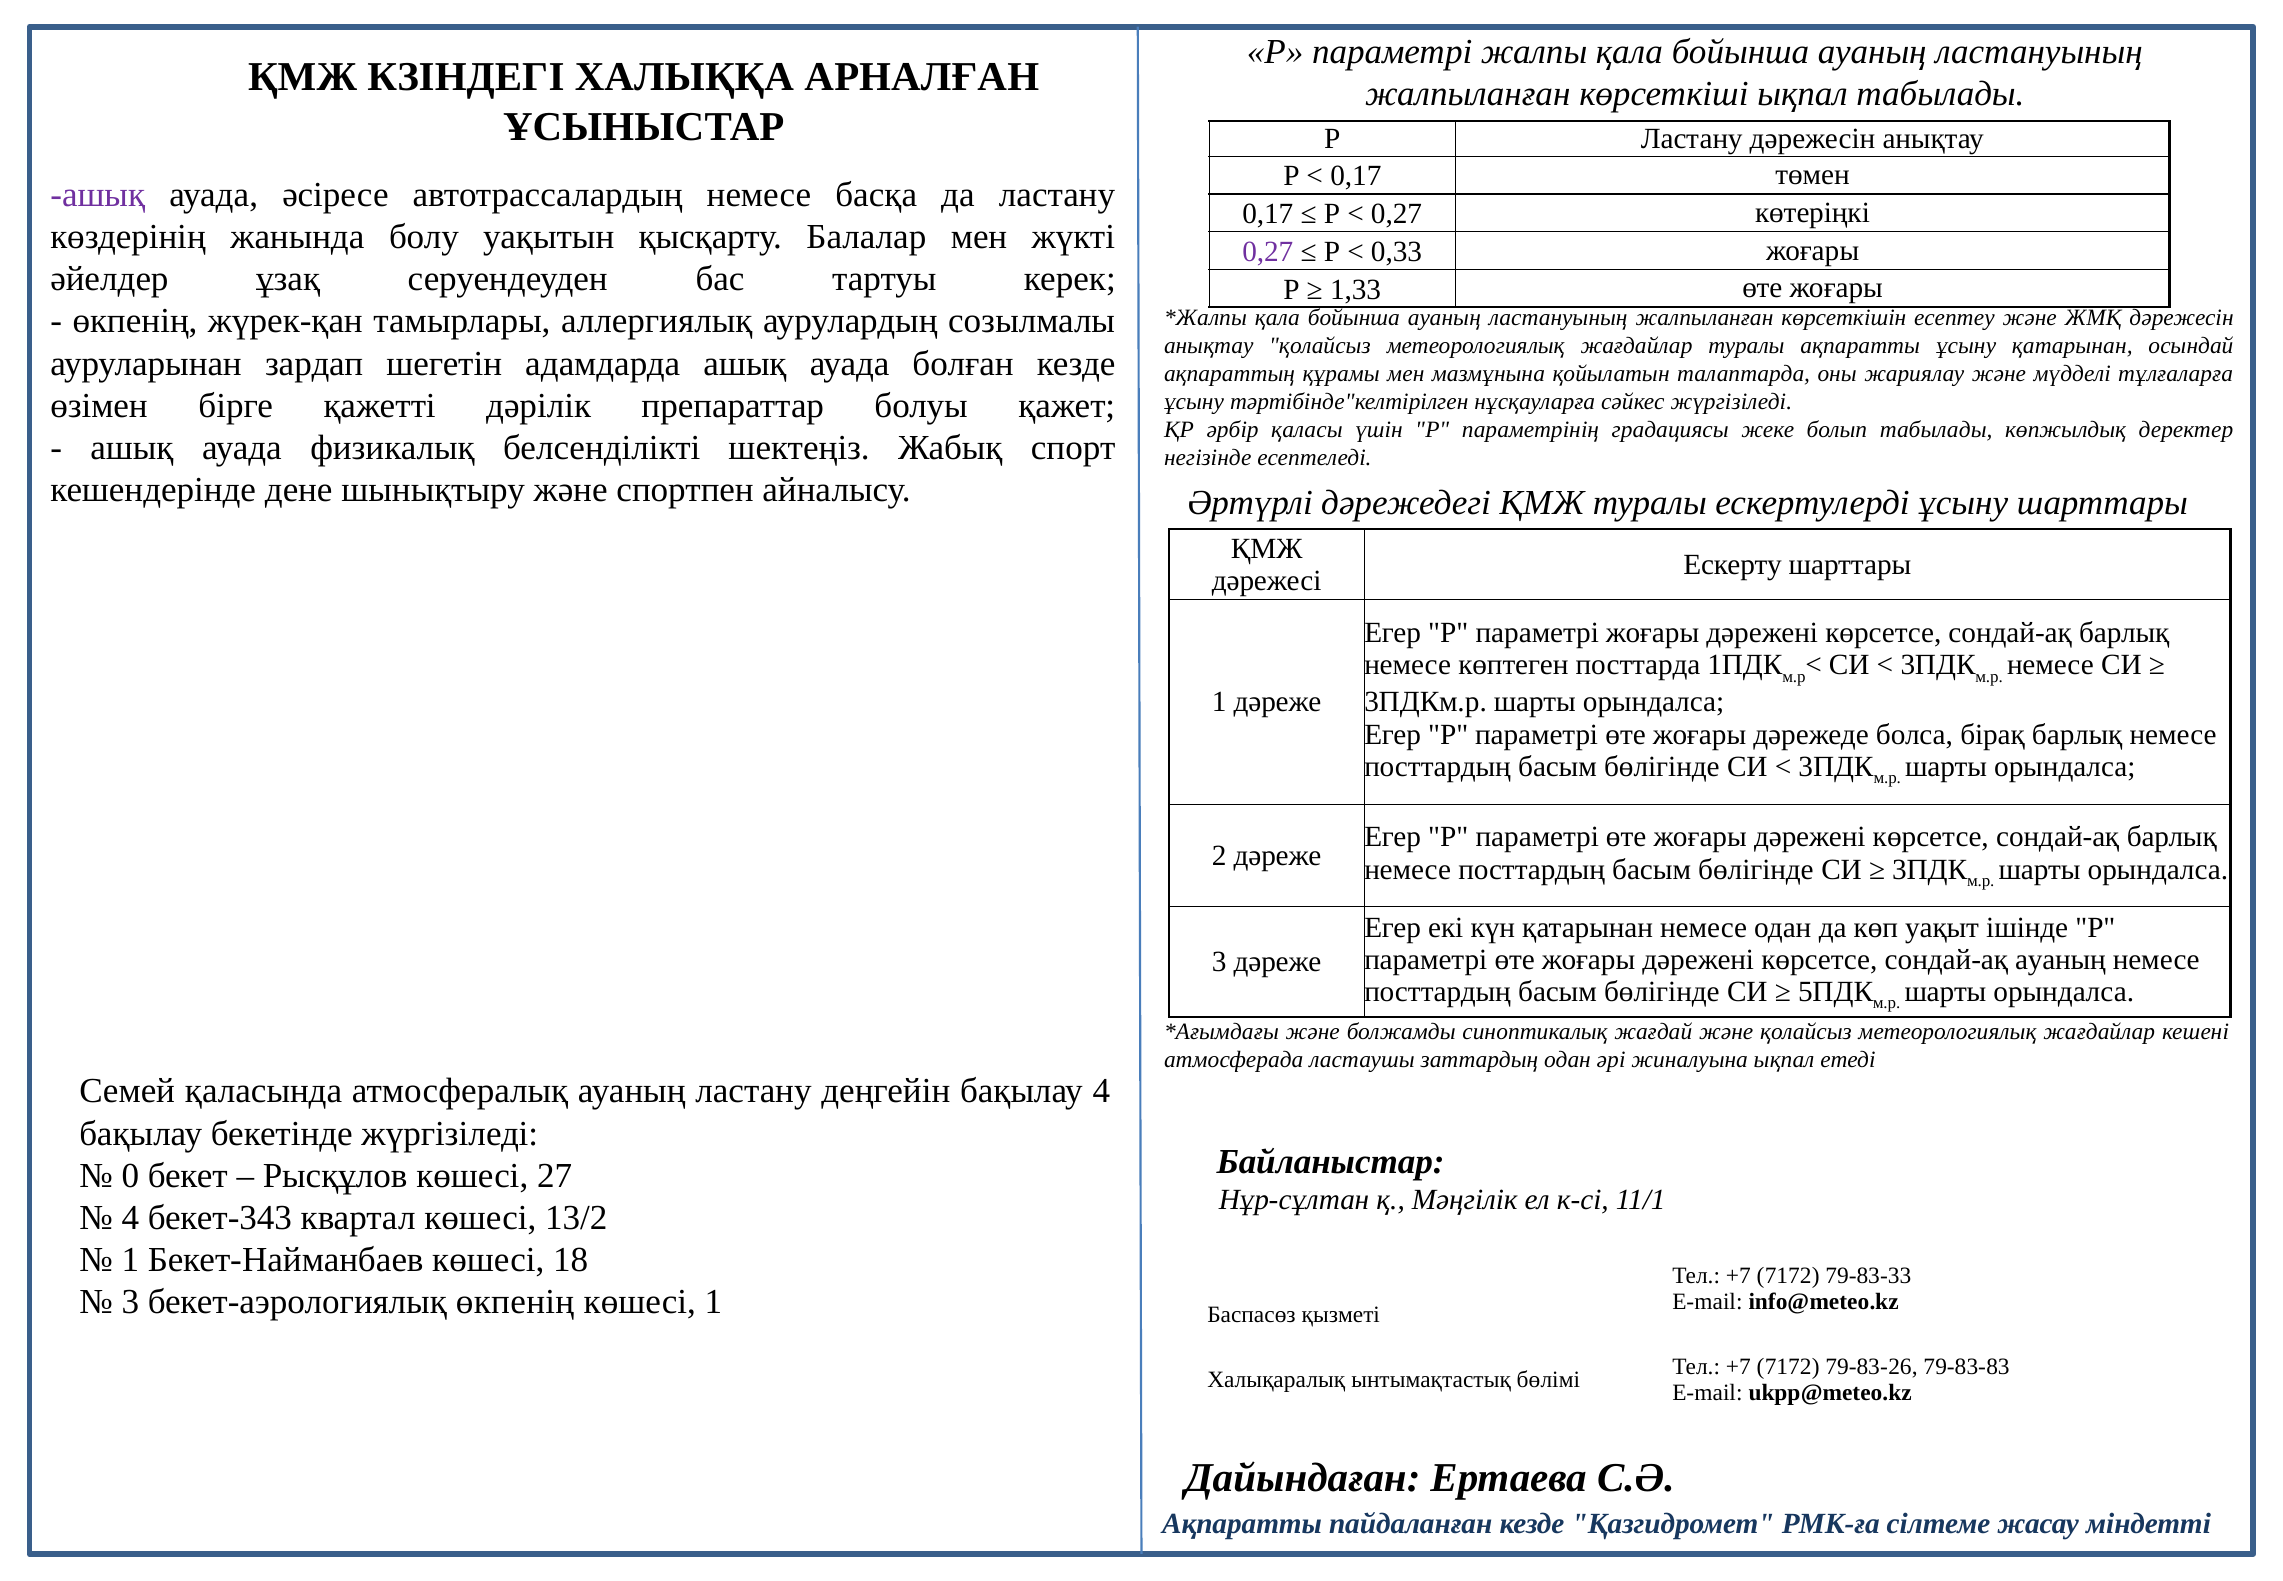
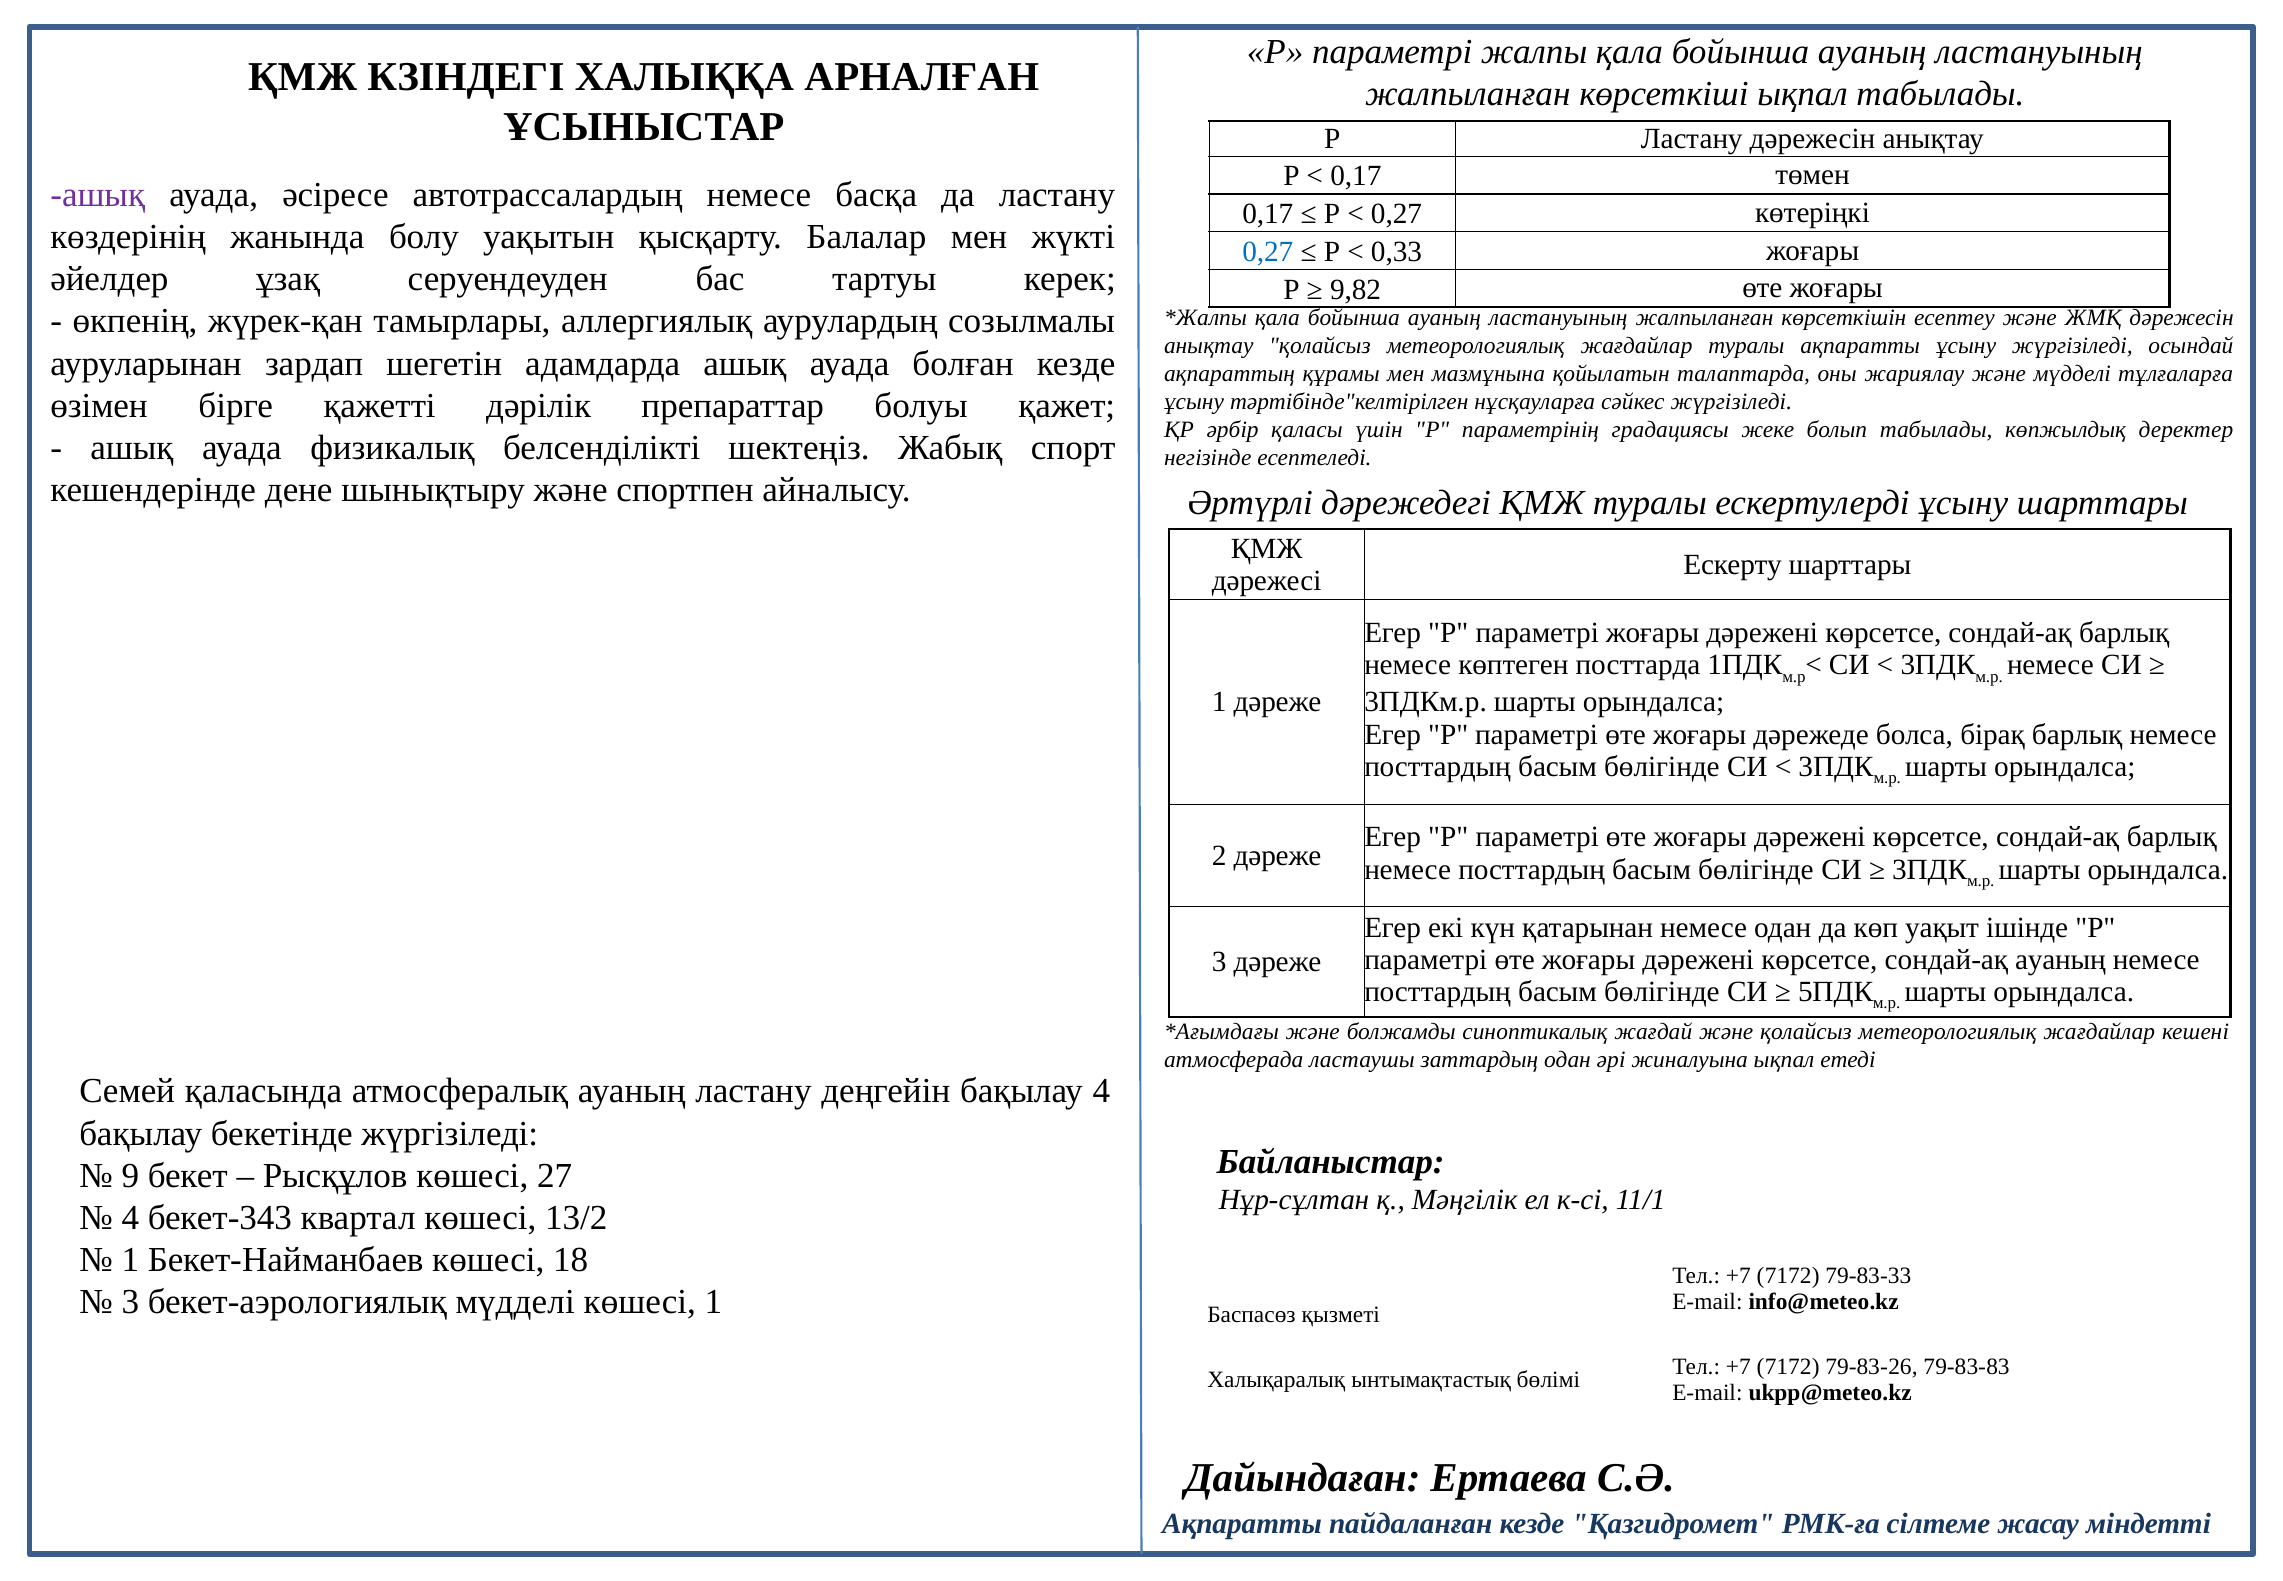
0,27 colour: purple -> blue (1268, 252)
1,33: 1,33 -> 9,82 (1356, 289)
ұсыну қатарынан: қатарынан -> жүргізіледі (2072, 346)
0: 0 -> 9 (130, 1175)
бекет-аэрологиялық өкпенің: өкпенің -> мүдделі (515, 1302)
